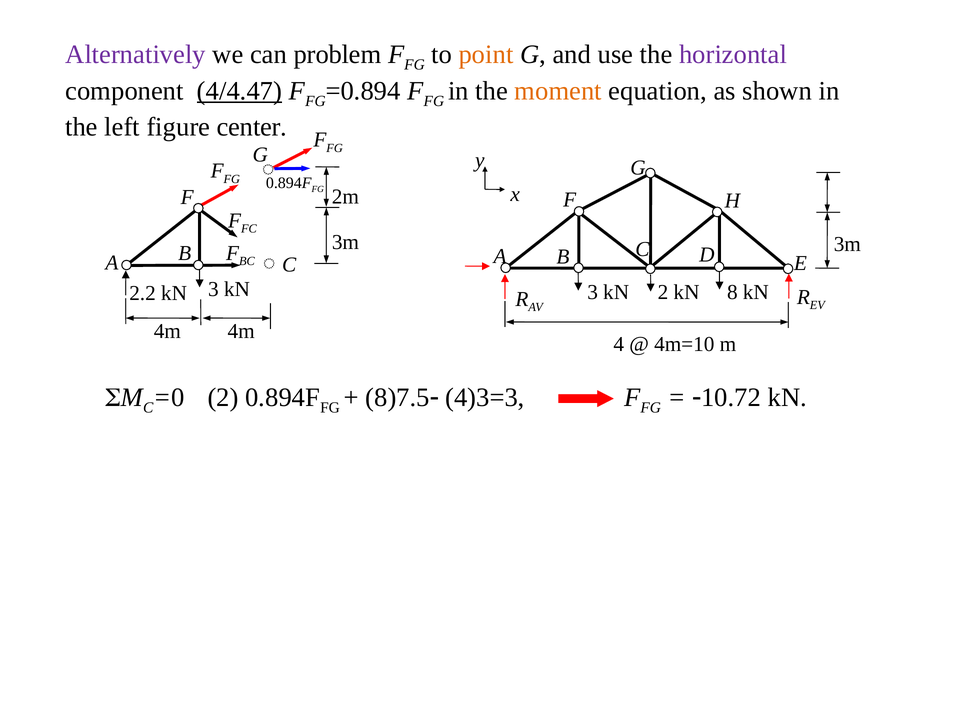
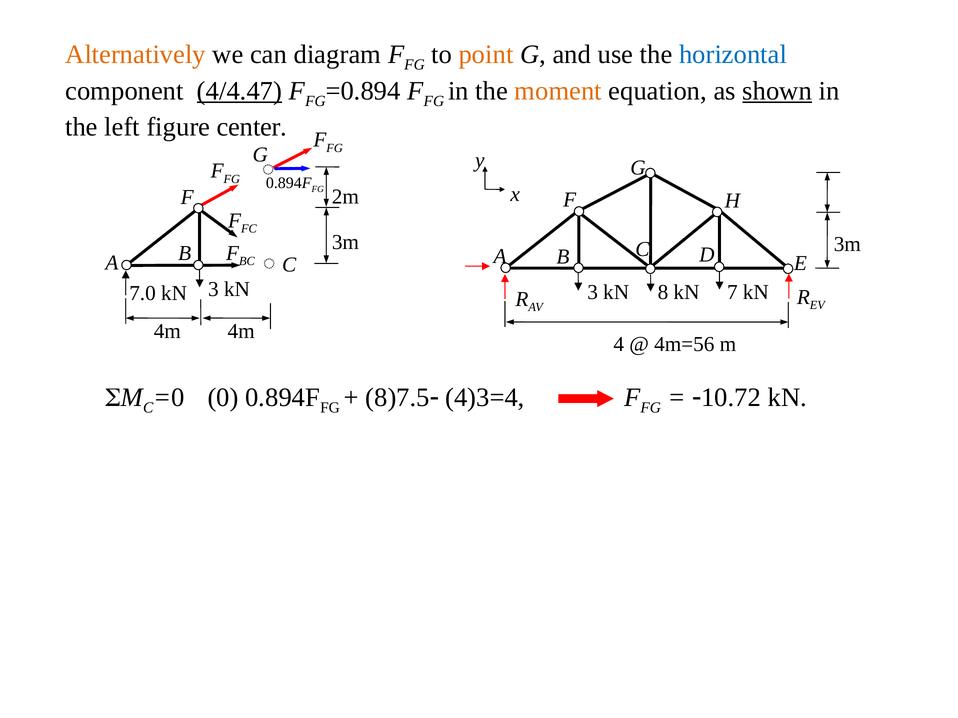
Alternatively colour: purple -> orange (136, 55)
problem: problem -> diagram (337, 55)
horizontal colour: purple -> blue (733, 55)
shown underline: none -> present (777, 91)
kN 2: 2 -> 8 (663, 292)
8: 8 -> 7 (732, 292)
2.2: 2.2 -> 7.0 (143, 294)
4m=10: 4m=10 -> 4m=56 (684, 344)
2: 2 -> 0 (223, 398)
4)3=3: 4)3=3 -> 4)3=4 (485, 398)
